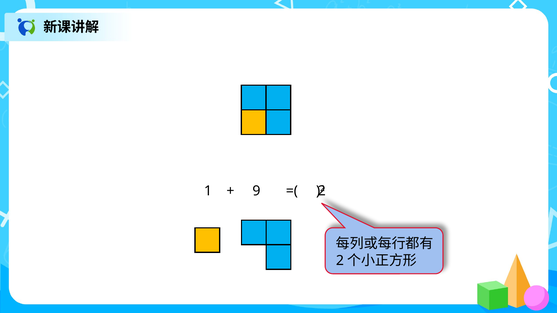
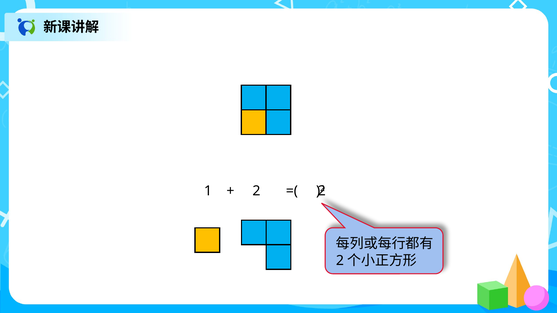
9: 9 -> 2 (256, 191)
